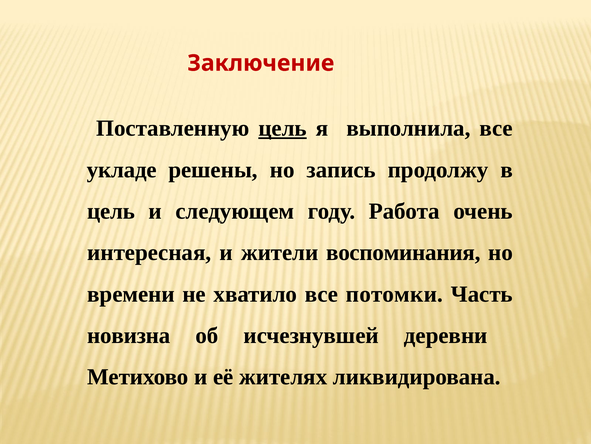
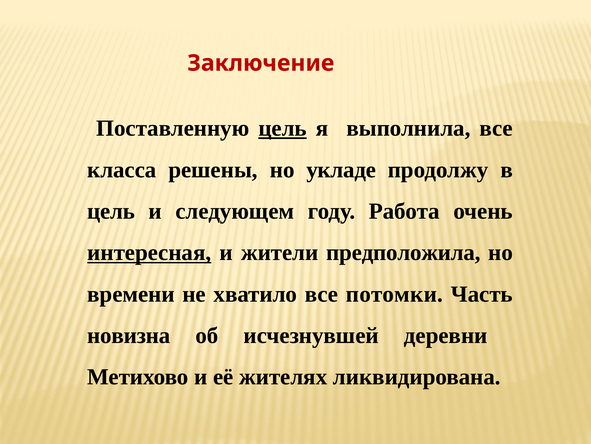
укладе: укладе -> класса (122, 169)
запись: запись -> укладе (341, 169)
интересная underline: none -> present (149, 252)
воспоминания: воспоминания -> предположила (403, 252)
